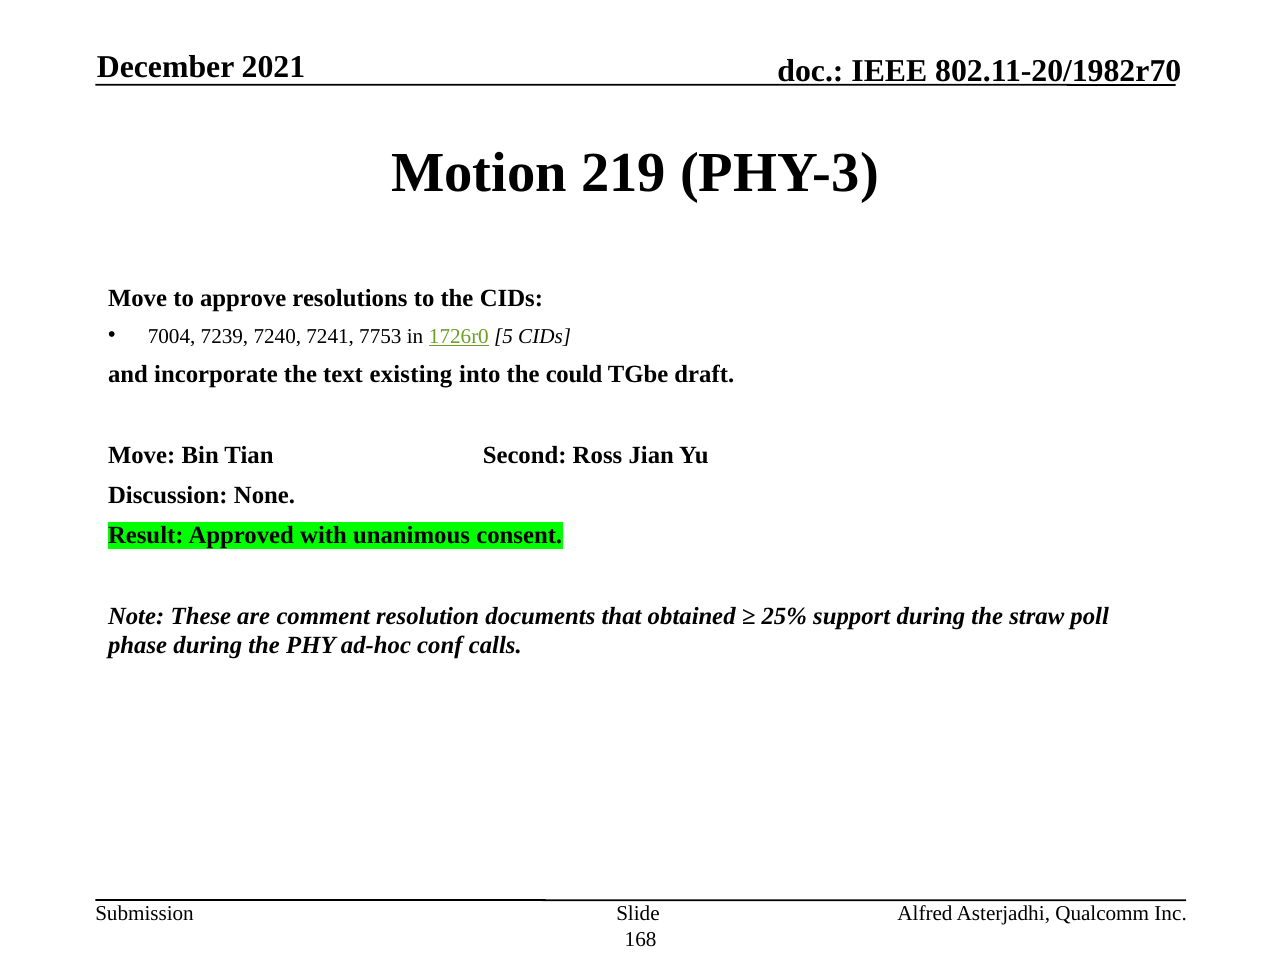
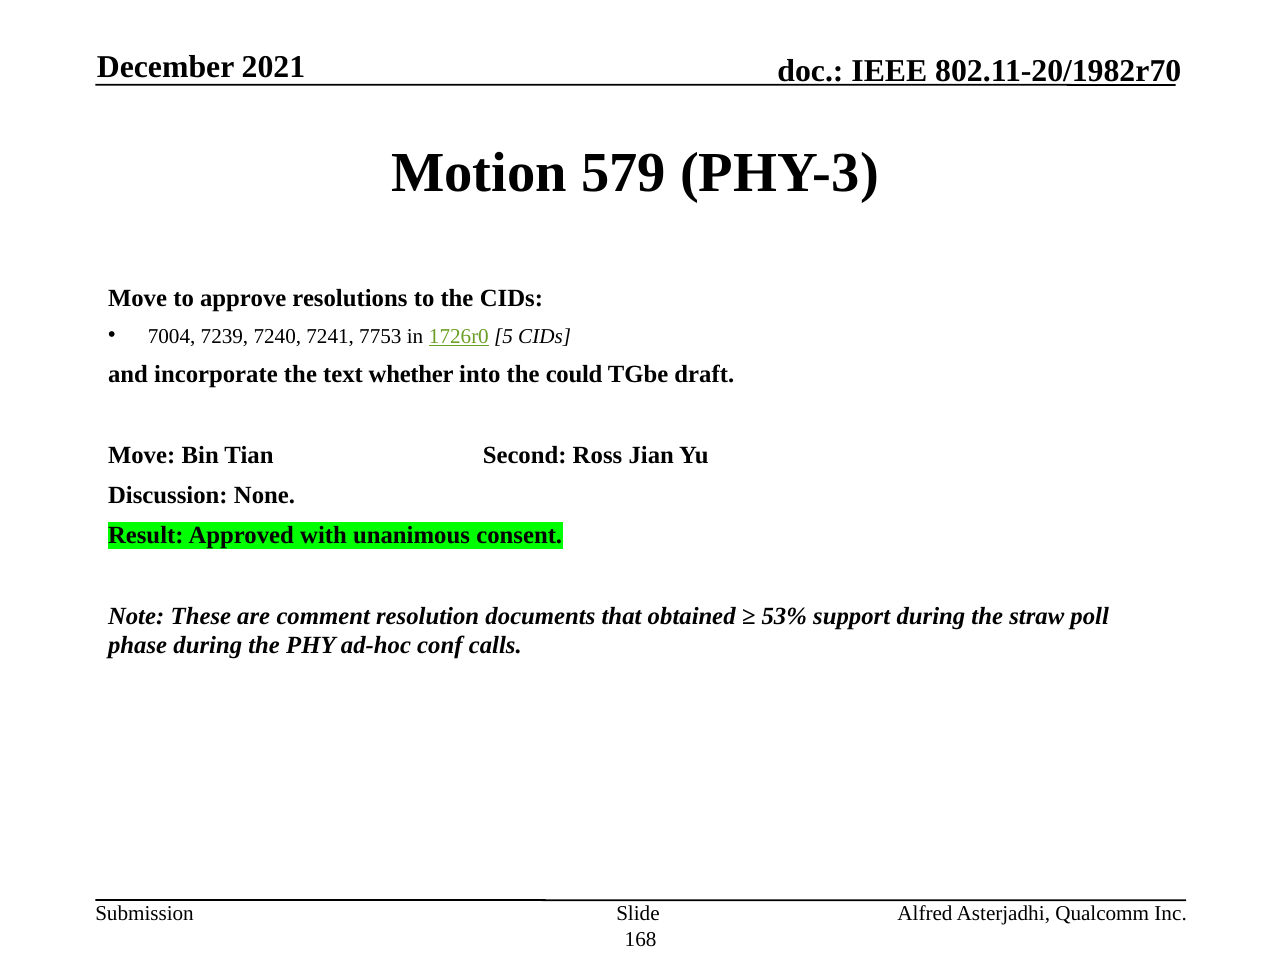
219: 219 -> 579 (624, 173)
existing: existing -> whether (411, 375)
25%: 25% -> 53% (784, 616)
